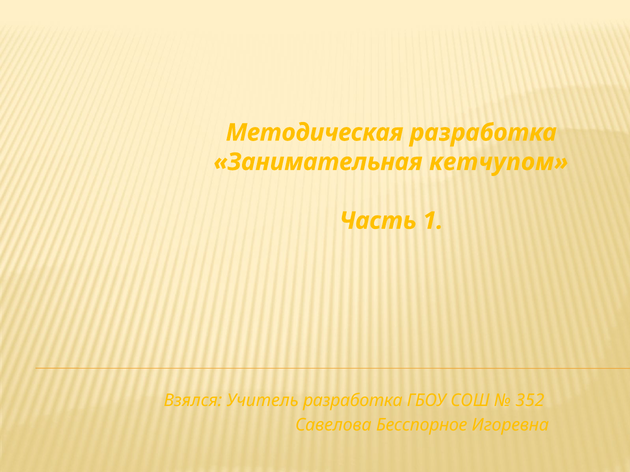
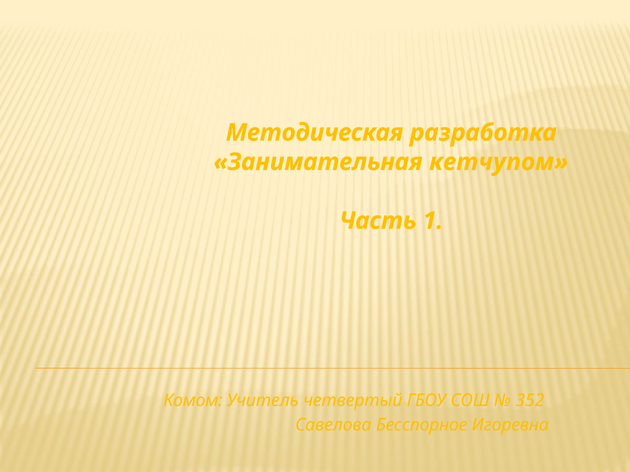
Взялся: Взялся -> Комом (193, 401)
Учитель разработка: разработка -> четвертый (353, 401)
